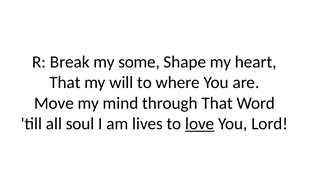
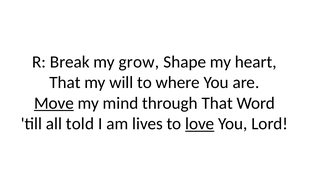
some: some -> grow (139, 62)
Move underline: none -> present (54, 103)
soul: soul -> told (80, 124)
